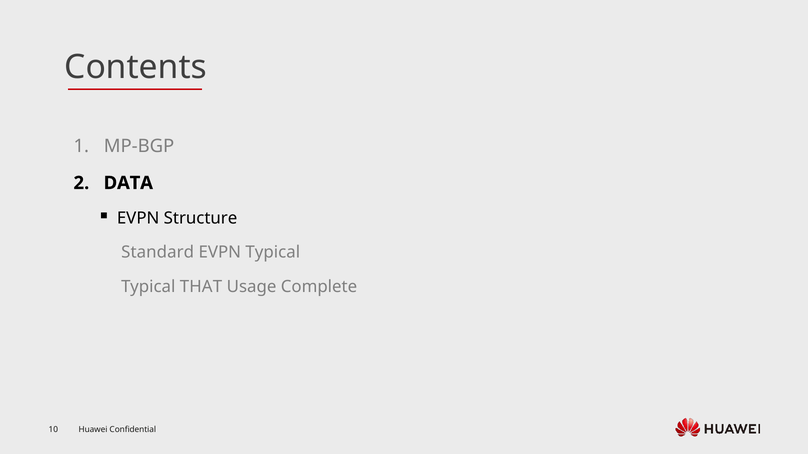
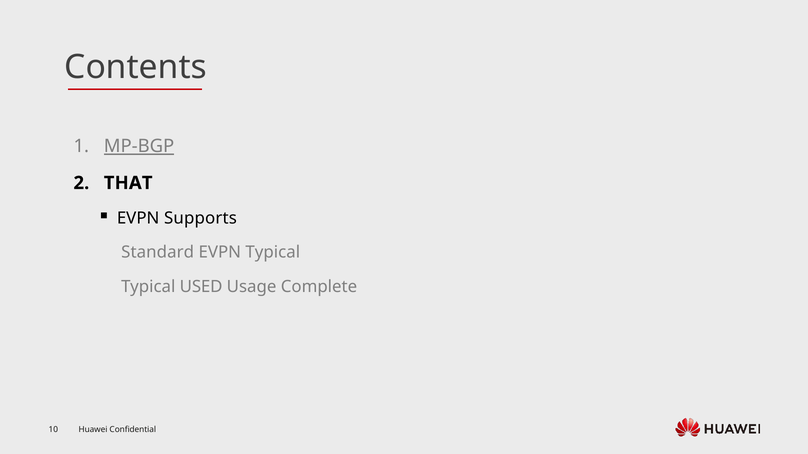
MP-BGP underline: none -> present (139, 147)
DATA: DATA -> THAT (128, 183)
Structure: Structure -> Supports (200, 218)
THAT: THAT -> USED (201, 287)
